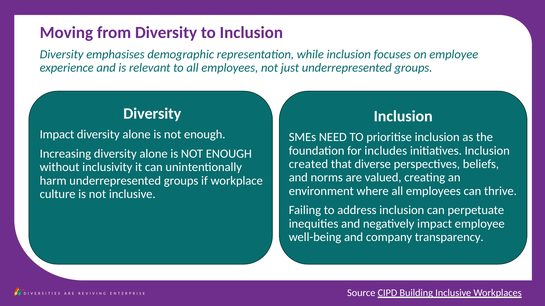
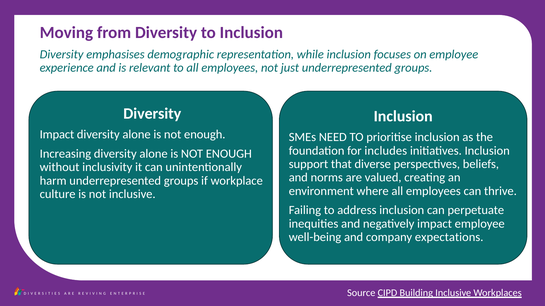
created: created -> support (308, 164)
transparency: transparency -> expectations (449, 237)
